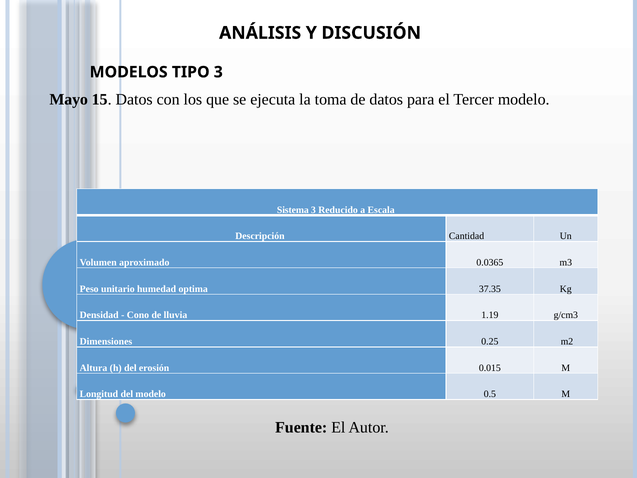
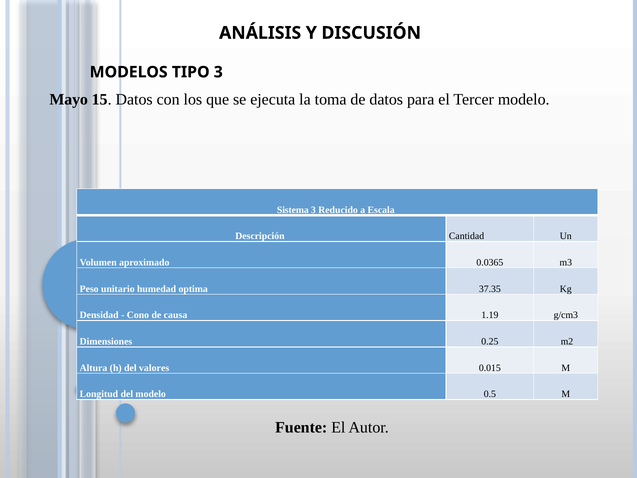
lluvia: lluvia -> causa (175, 315)
erosión: erosión -> valores (154, 368)
